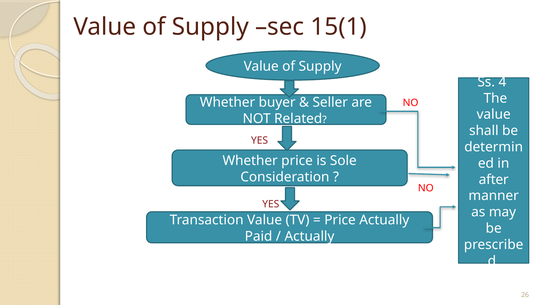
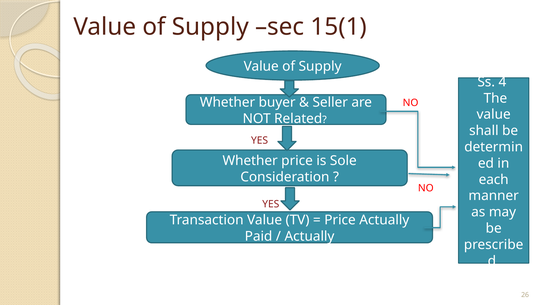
after: after -> each (494, 180)
